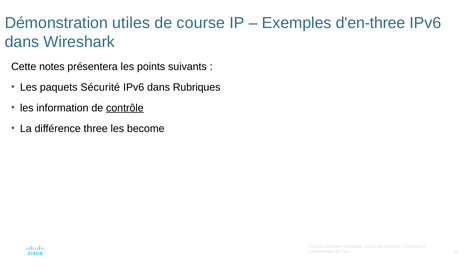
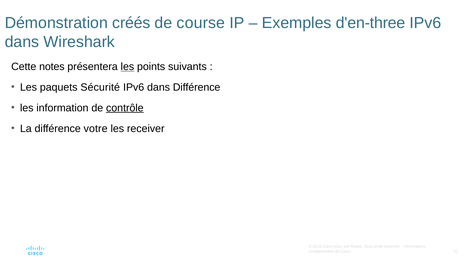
utiles: utiles -> créés (131, 23)
les underline: none -> present (127, 67)
dans Rubriques: Rubriques -> Différence (197, 87)
three: three -> votre (96, 128)
become: become -> receiver (146, 128)
